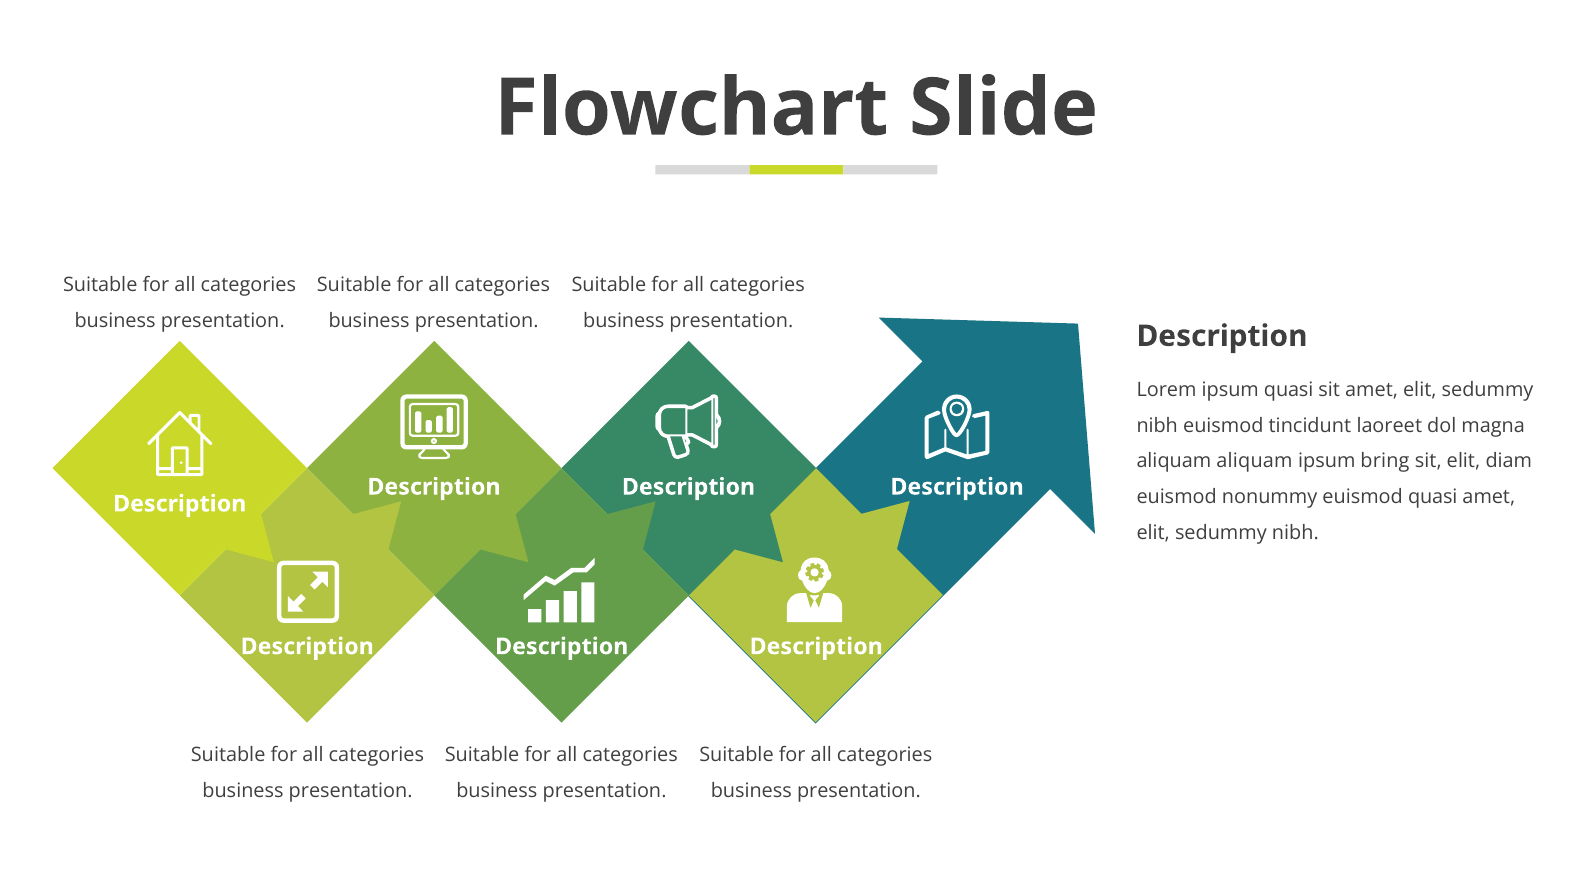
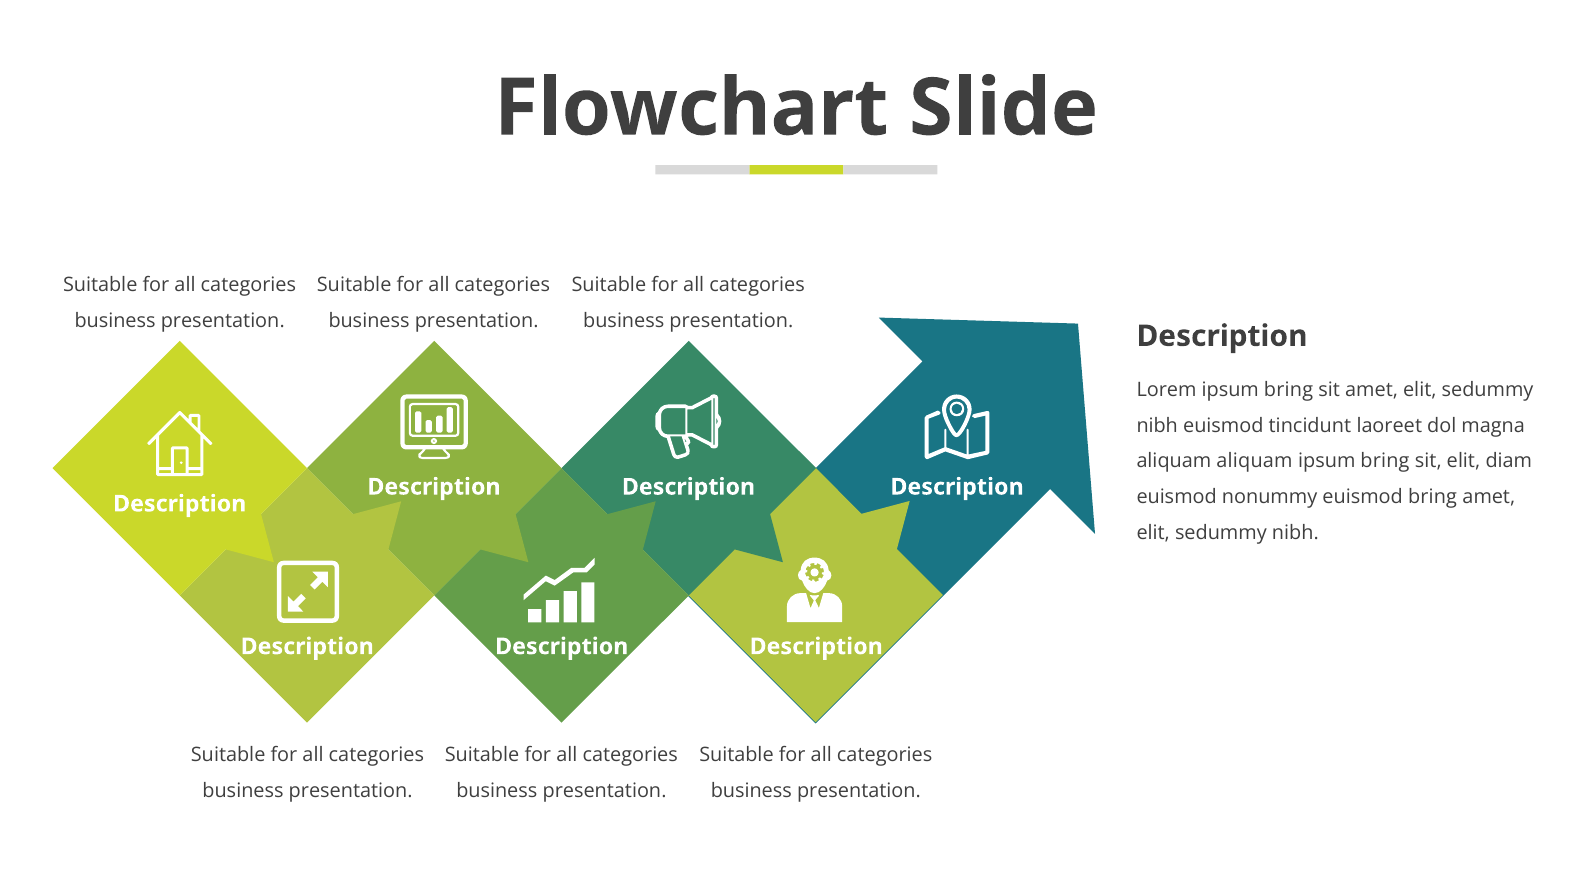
Lorem ipsum quasi: quasi -> bring (1289, 390)
euismod quasi: quasi -> bring (1433, 497)
